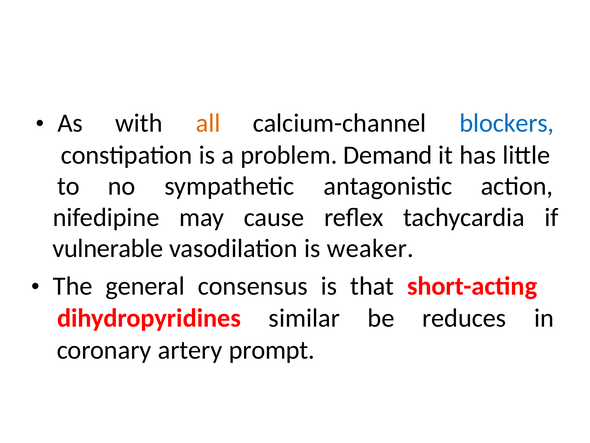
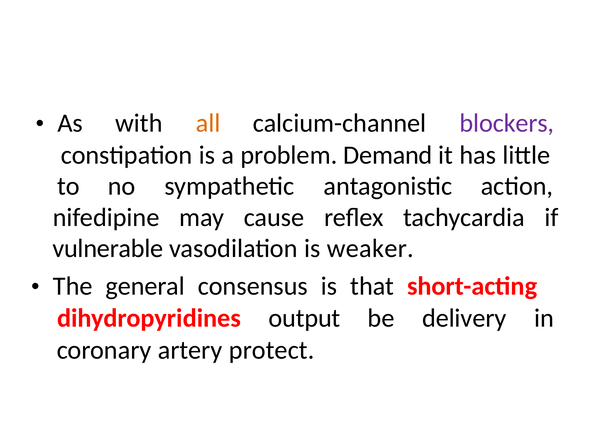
blockers colour: blue -> purple (507, 123)
similar: similar -> output (305, 318)
reduces: reduces -> delivery (464, 318)
prompt: prompt -> protect (272, 350)
